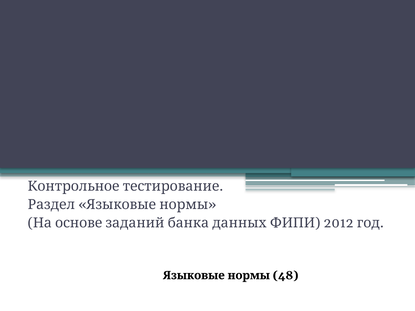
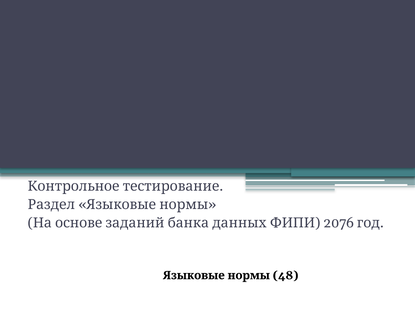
2012: 2012 -> 2076 (339, 223)
